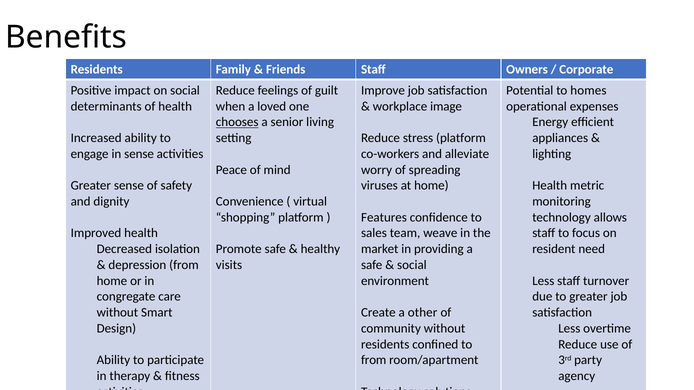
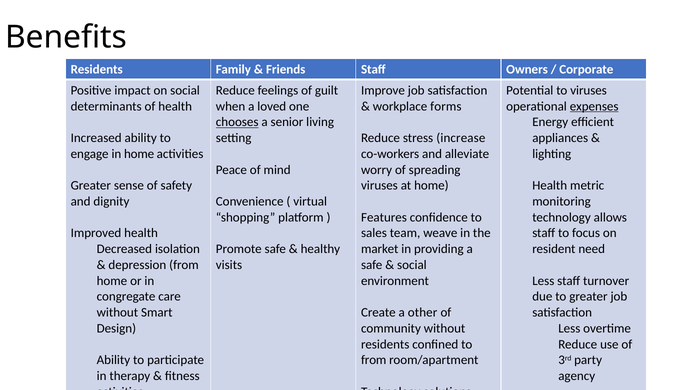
to homes: homes -> viruses (589, 90)
workplace image: image -> forms (446, 106)
expenses underline: none -> present (594, 106)
stress platform: platform -> increase (461, 138)
in sense: sense -> home (139, 154)
